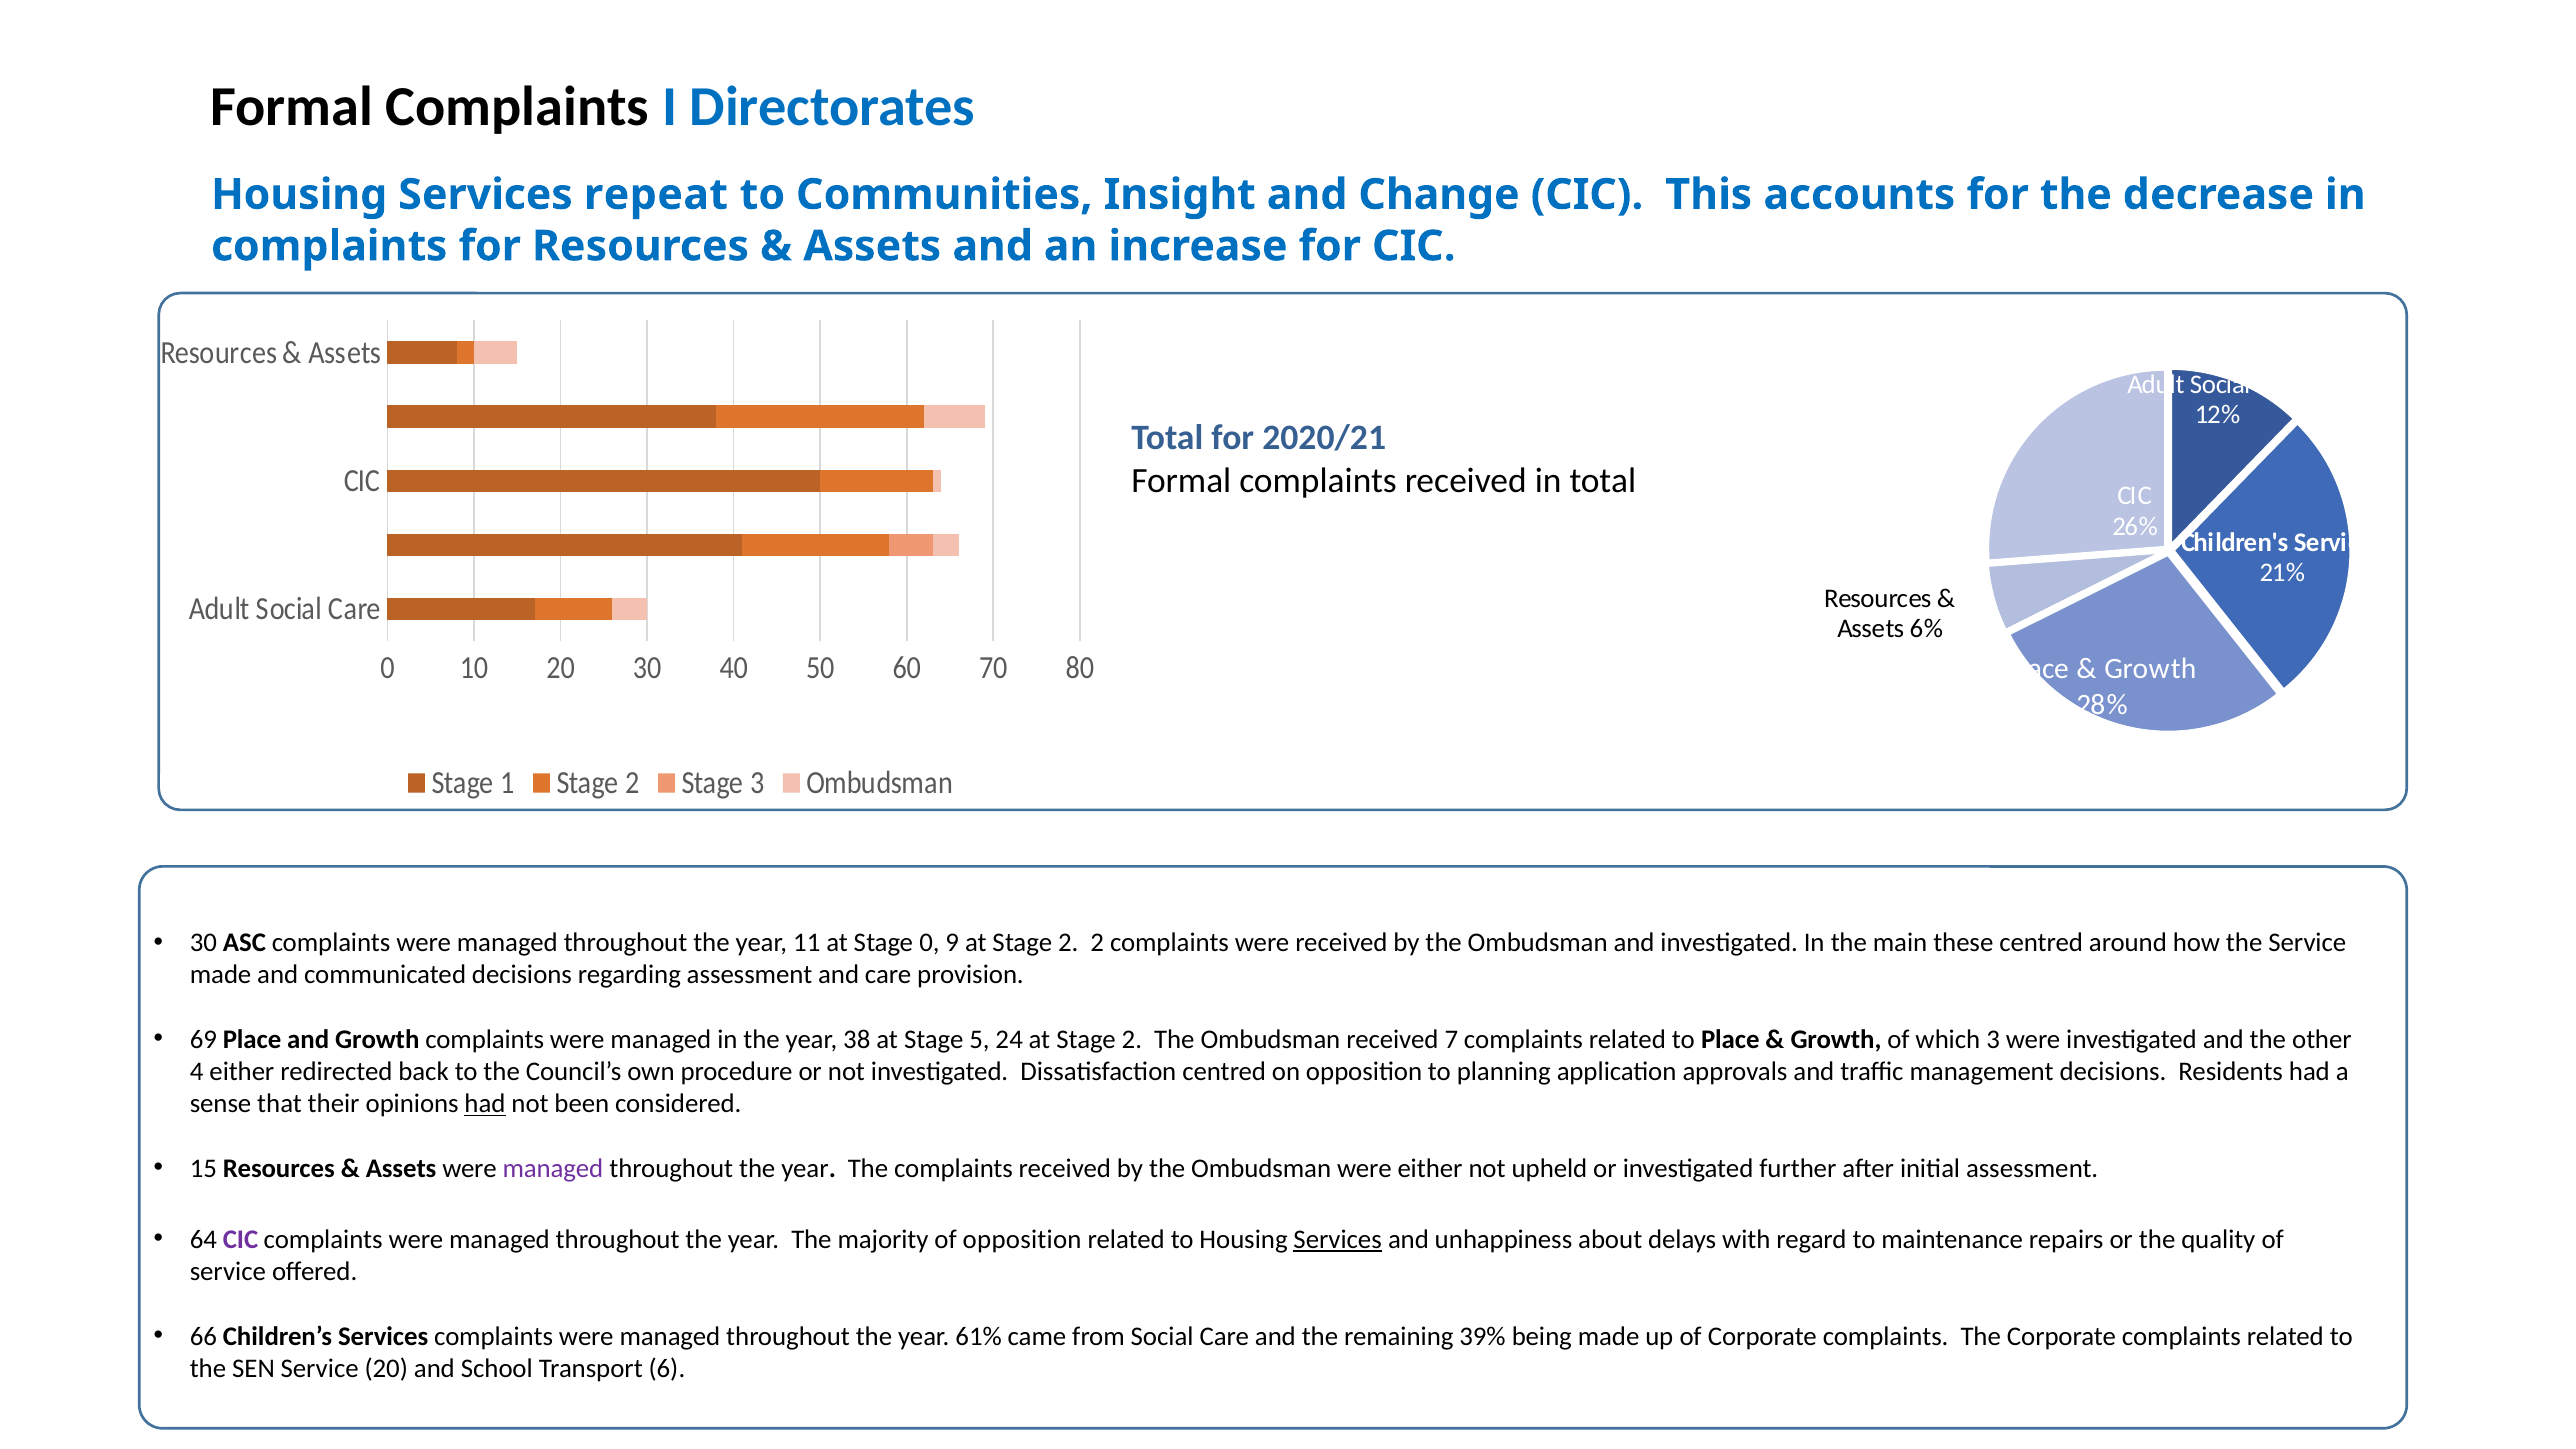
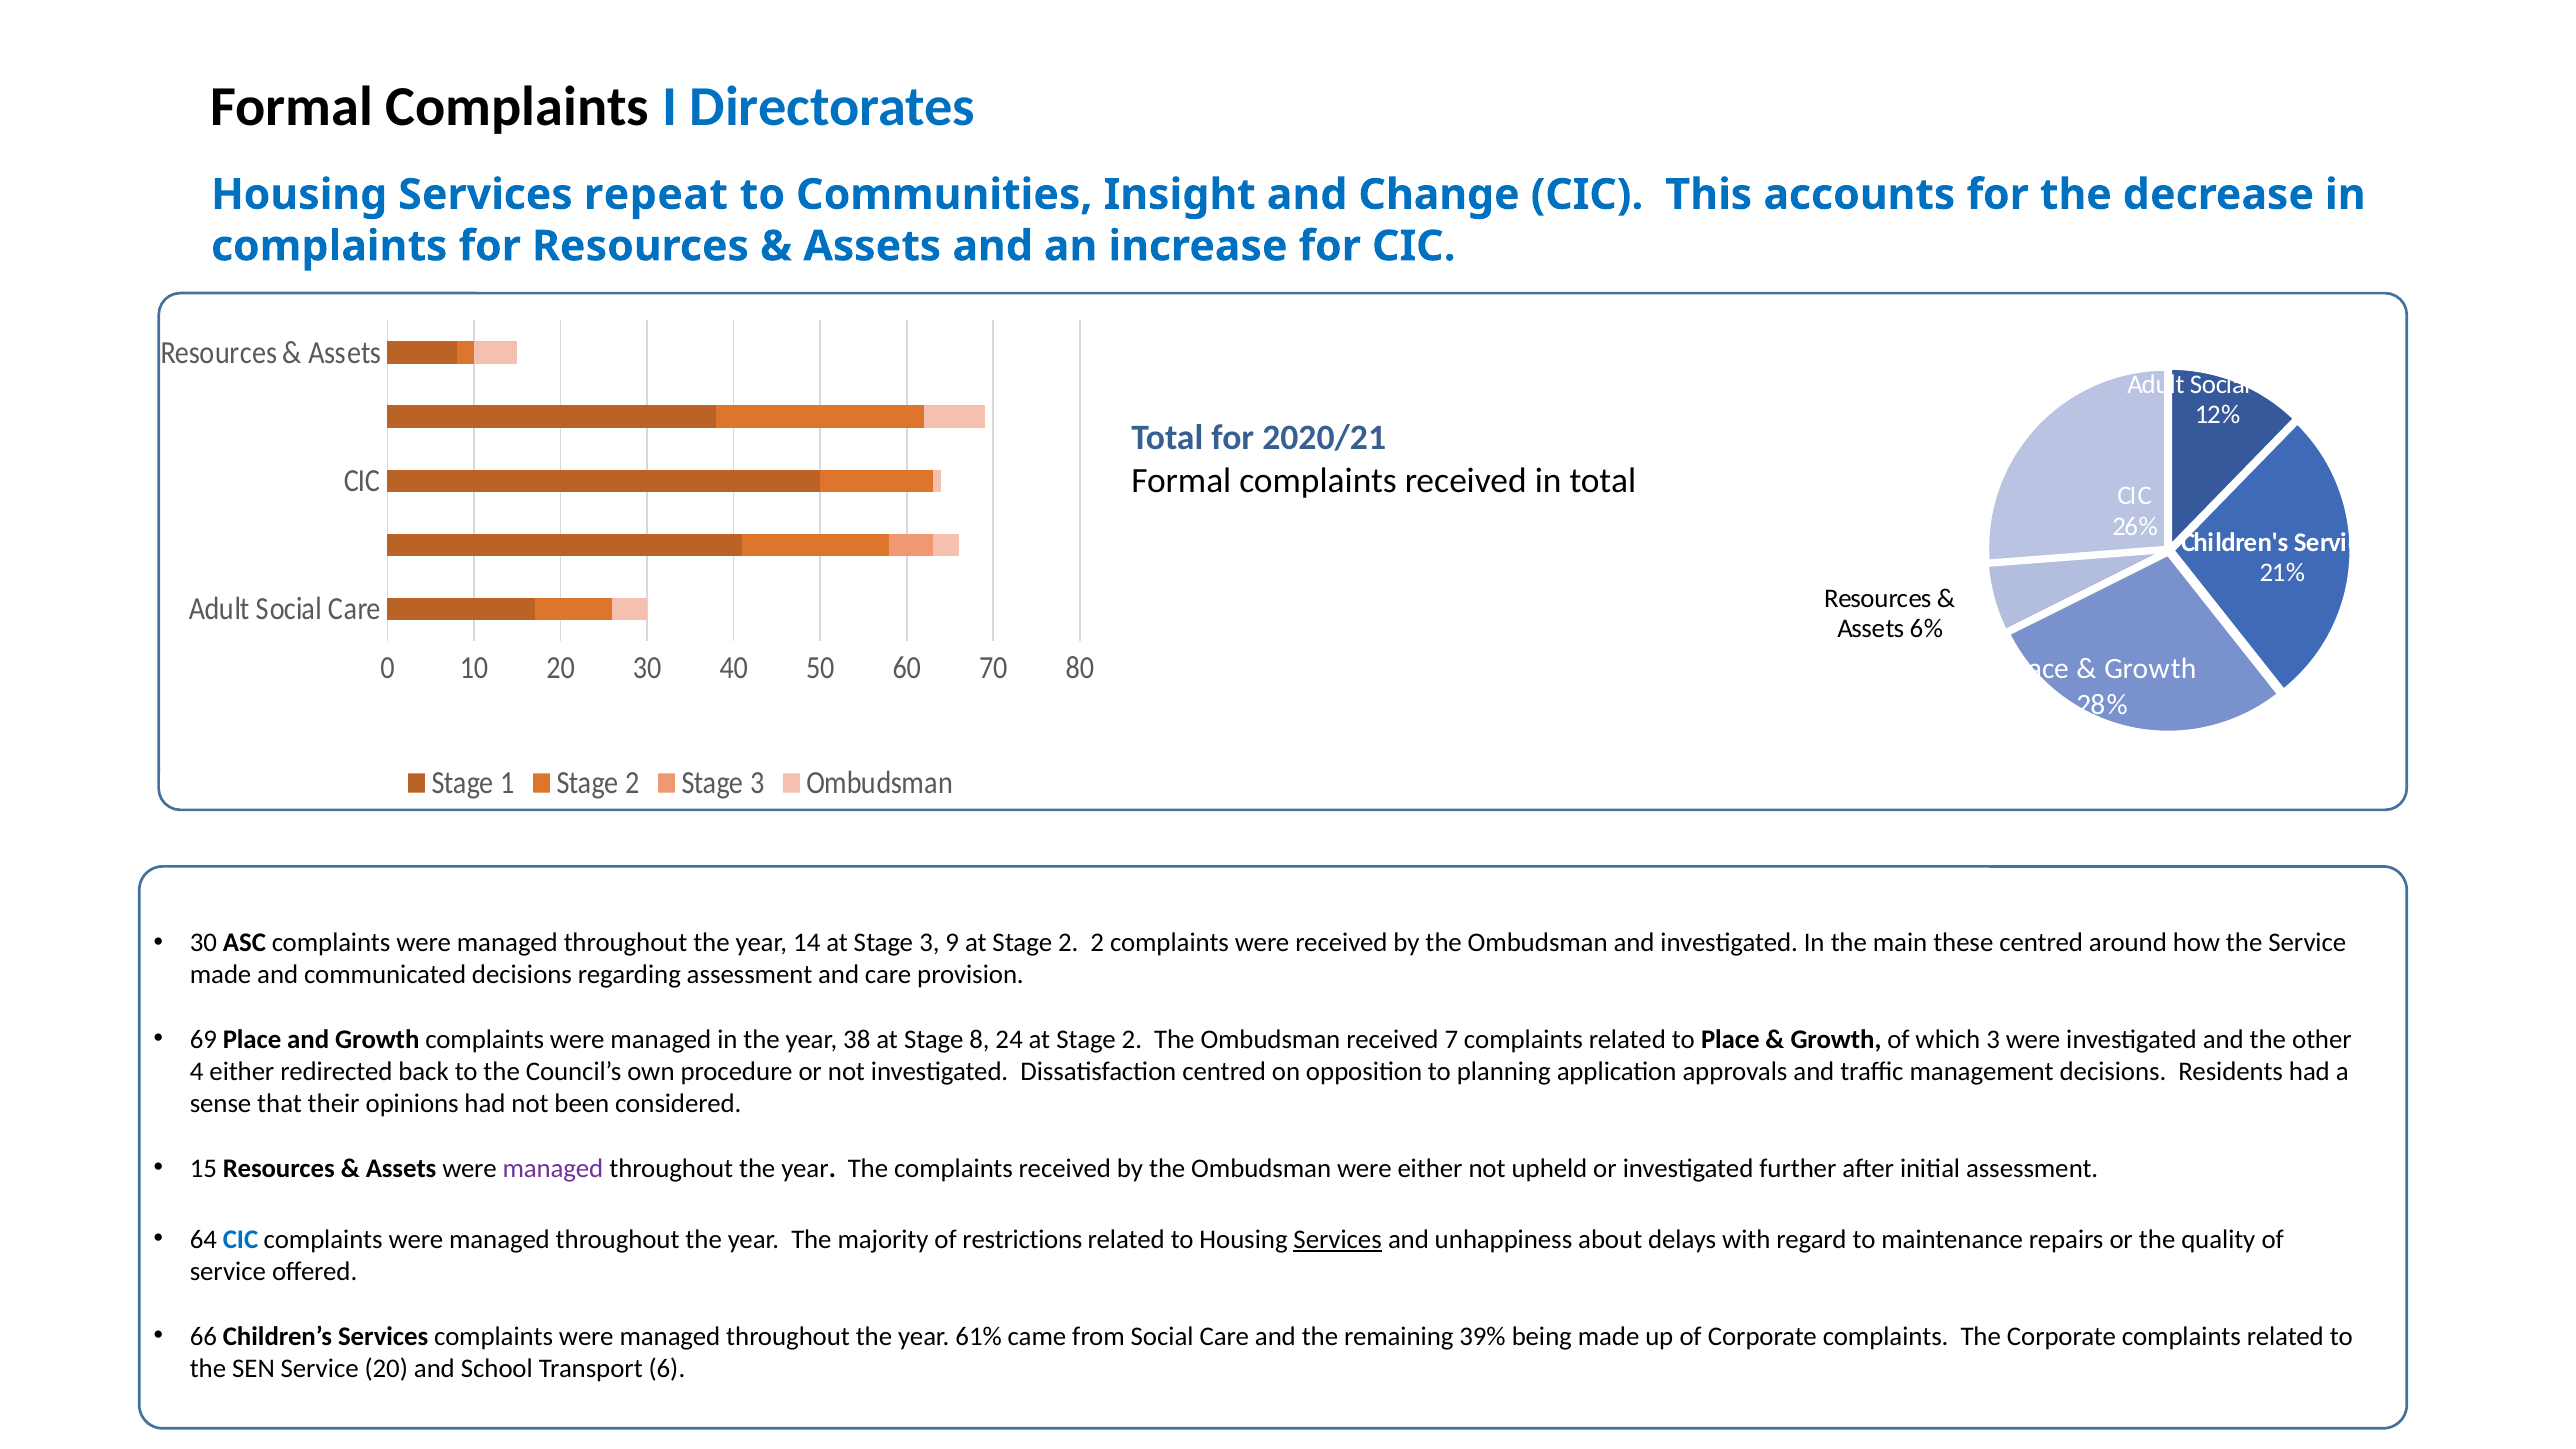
11: 11 -> 14 (807, 943)
at Stage 0: 0 -> 3 (929, 943)
5: 5 -> 8 (980, 1040)
had underline: present -> none (485, 1104)
CIC colour: purple -> blue (241, 1239)
of opposition: opposition -> restrictions (1022, 1239)
